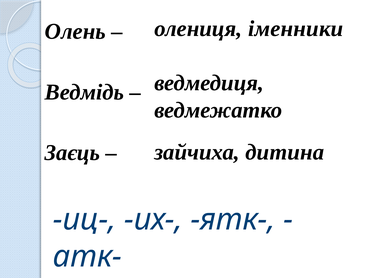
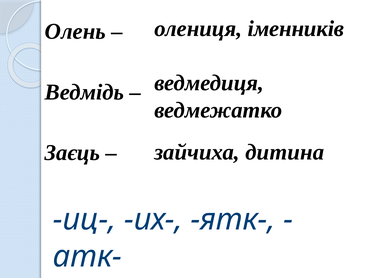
іменники: іменники -> іменників (296, 29)
